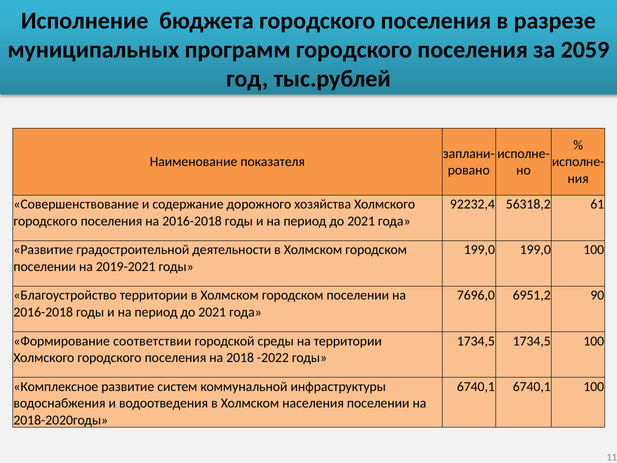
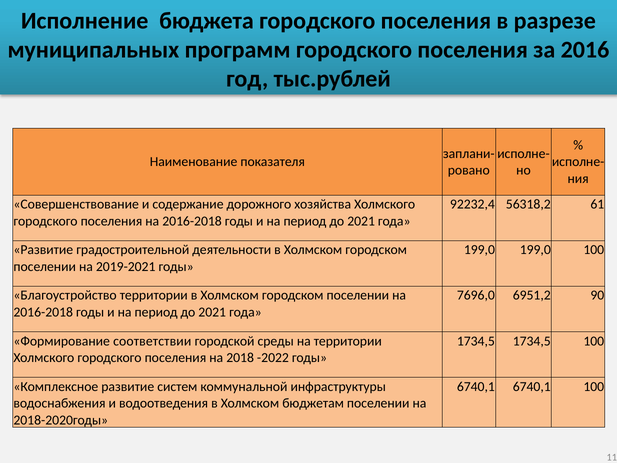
2059: 2059 -> 2016 (585, 50)
населения: населения -> бюджетам (313, 403)
